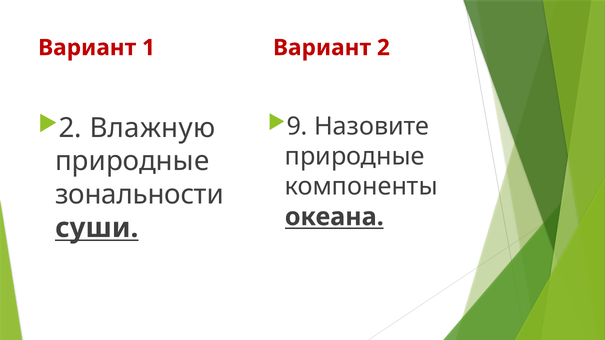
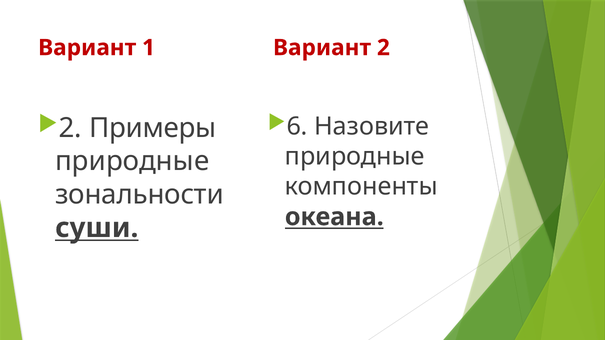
9: 9 -> 6 (297, 126)
Влажную: Влажную -> Примеры (153, 128)
